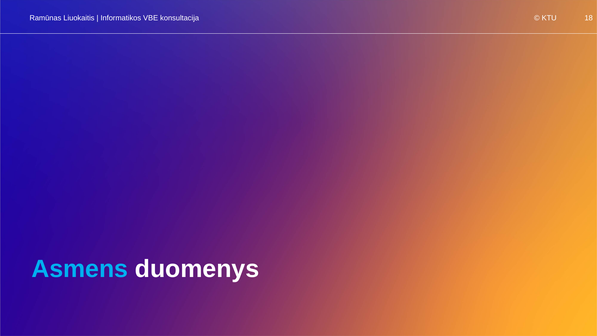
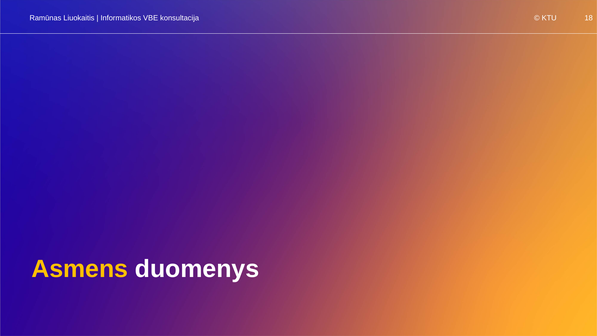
Asmens colour: light blue -> yellow (80, 269)
